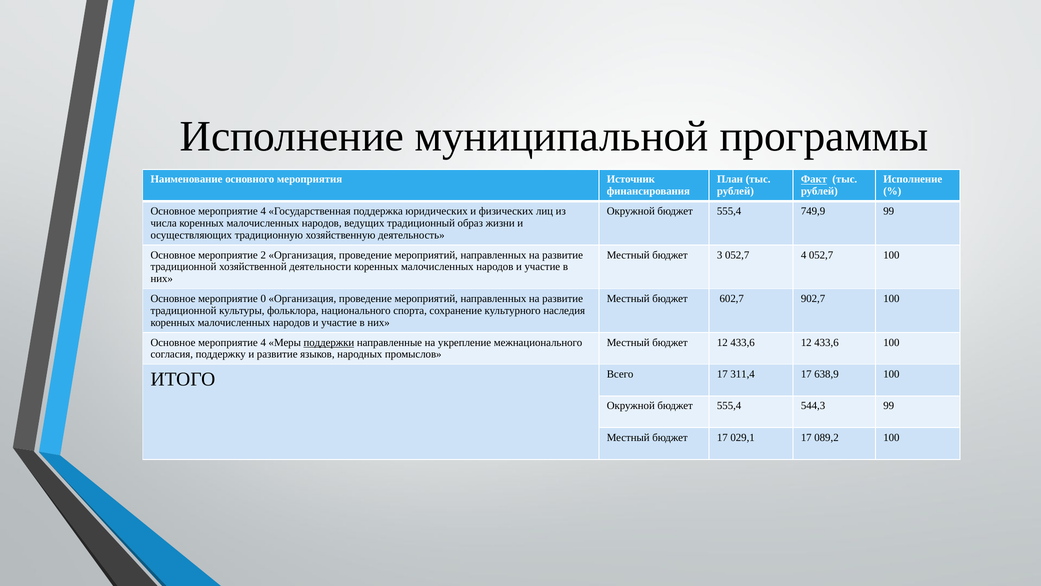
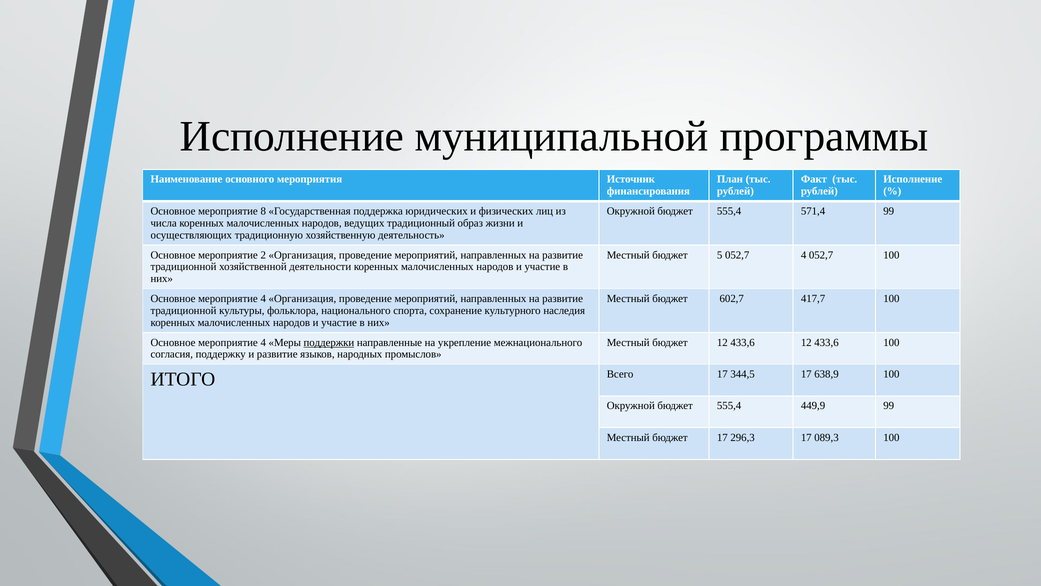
Факт underline: present -> none (814, 179)
4: 4 -> 8 (263, 211)
749,9: 749,9 -> 571,4 (813, 211)
3: 3 -> 5 (720, 255)
0: 0 -> 4 (263, 298)
902,7: 902,7 -> 417,7 (813, 298)
311,4: 311,4 -> 344,5 (743, 374)
544,3: 544,3 -> 449,9 (813, 406)
029,1: 029,1 -> 296,3 (743, 437)
089,2: 089,2 -> 089,3 (826, 437)
